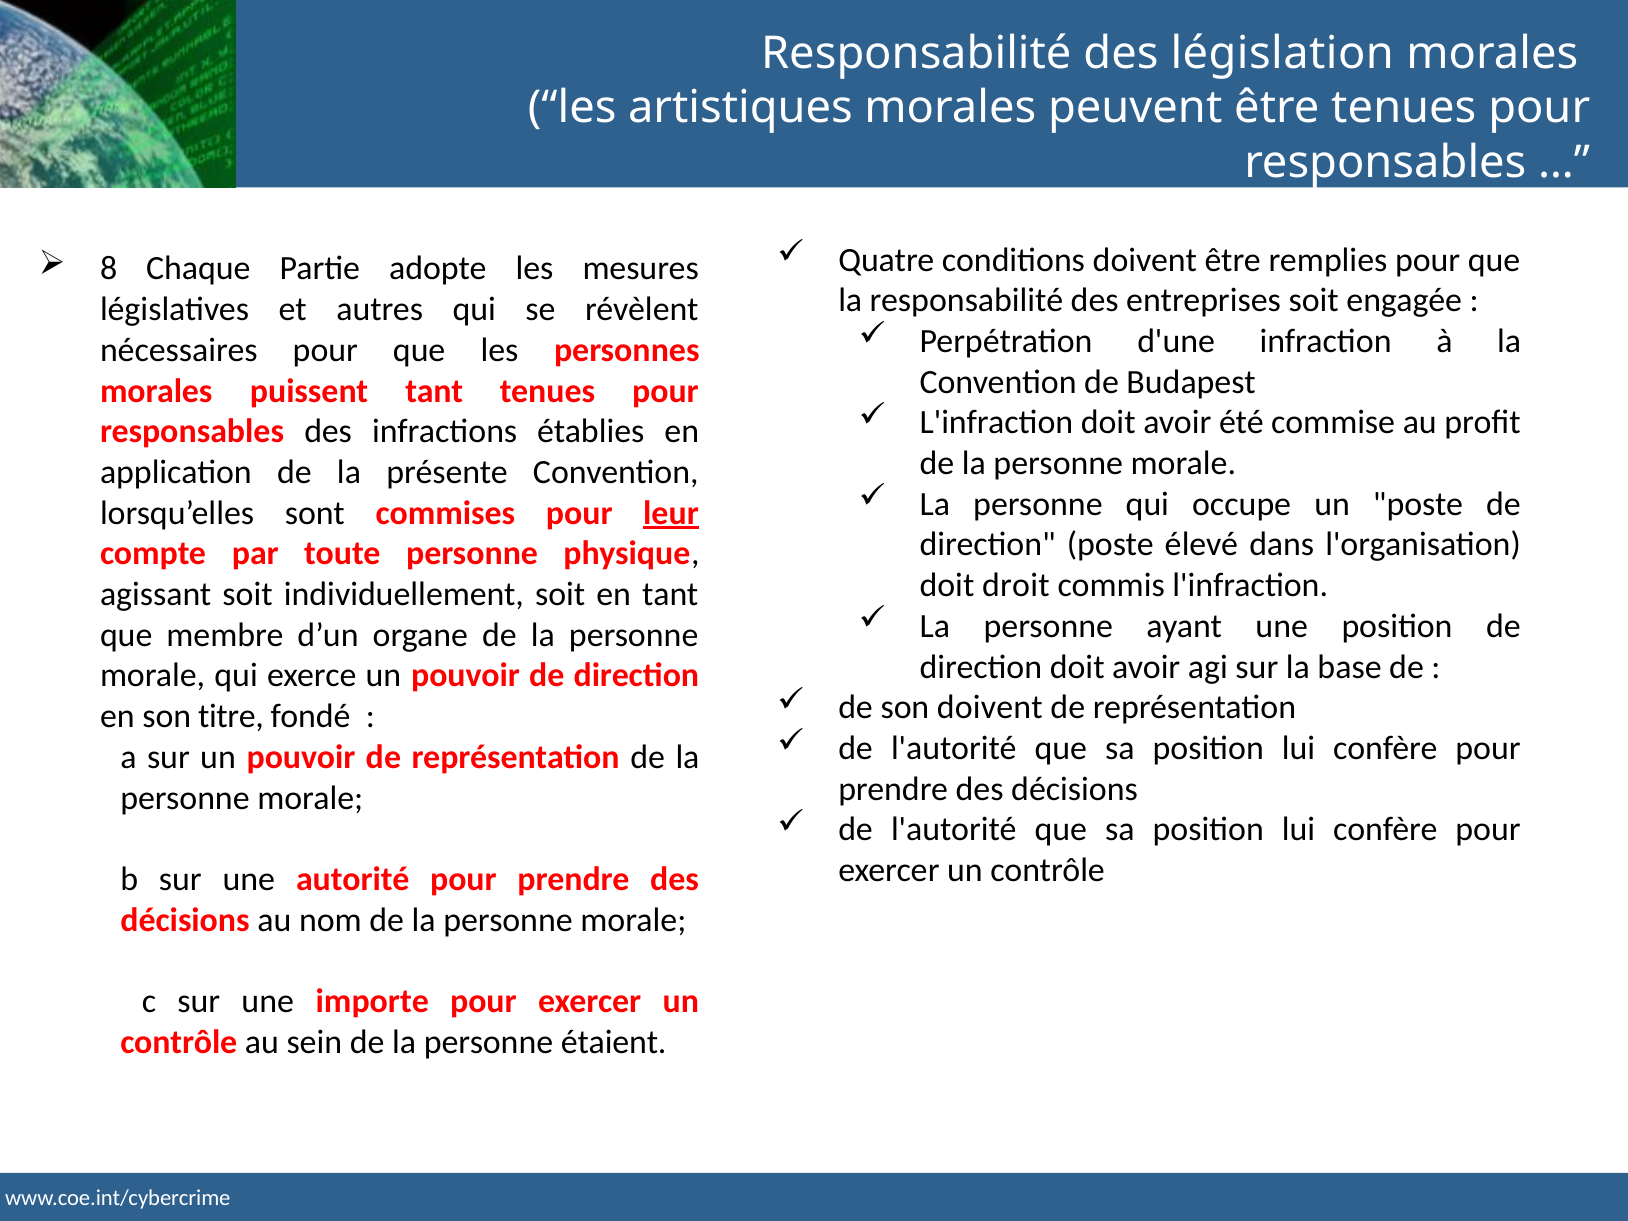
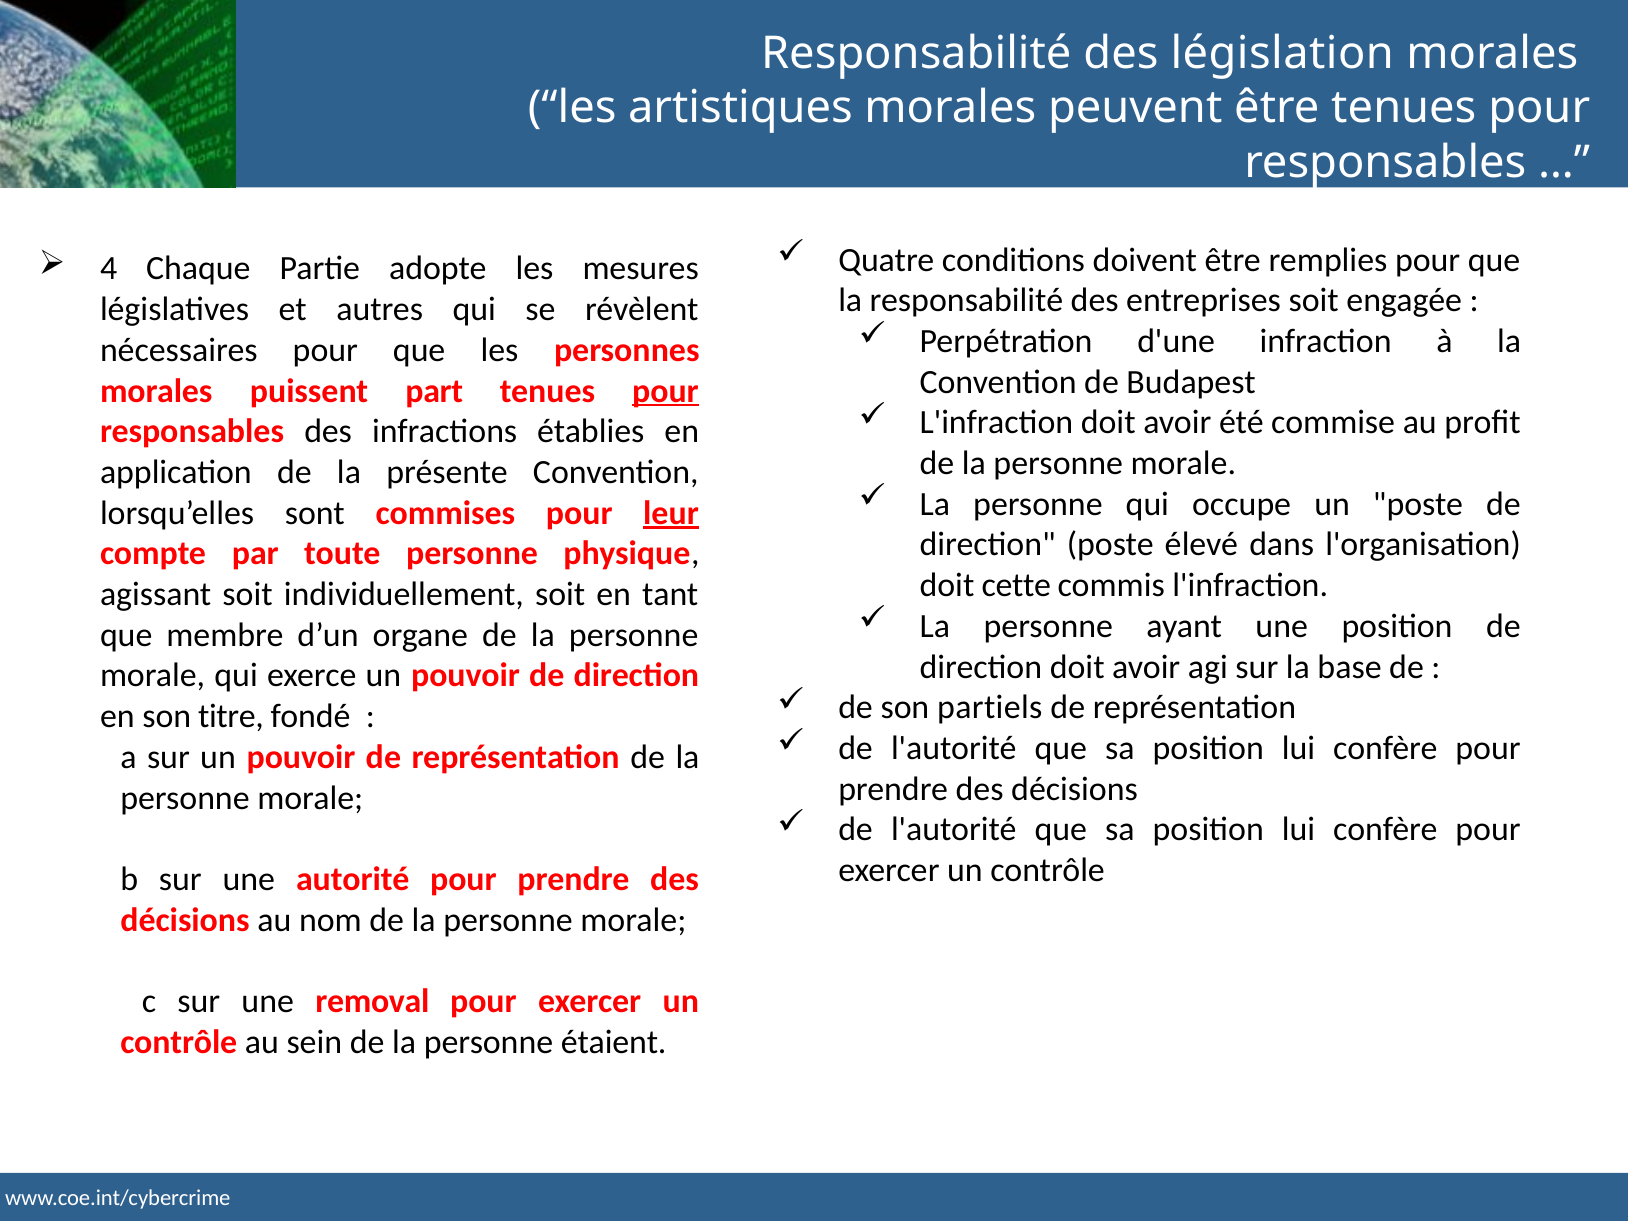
8: 8 -> 4 (109, 269)
puissent tant: tant -> part (434, 391)
pour underline: none -> present (666, 391)
droit: droit -> cette (1016, 585)
son doivent: doivent -> partiels (990, 708)
importe: importe -> removal (372, 1001)
